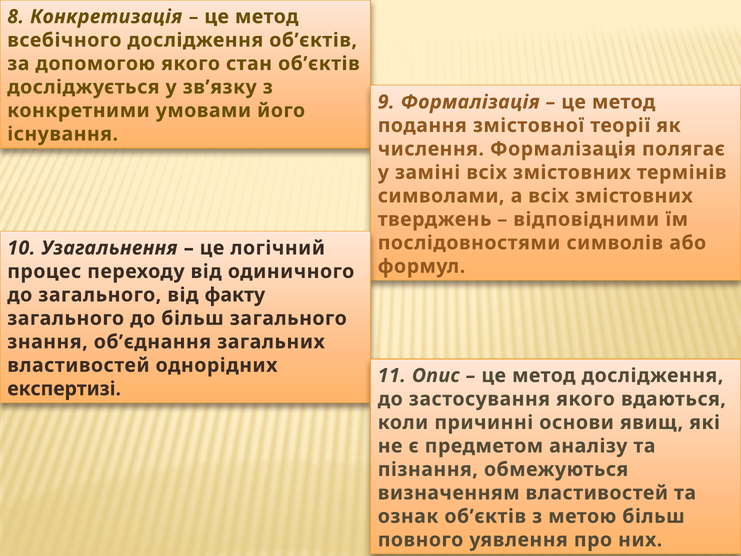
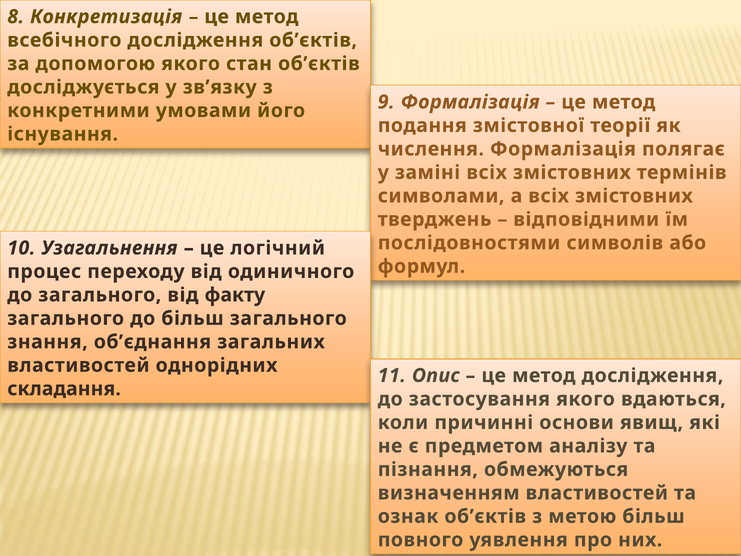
експертизі: експертизі -> складання (64, 389)
